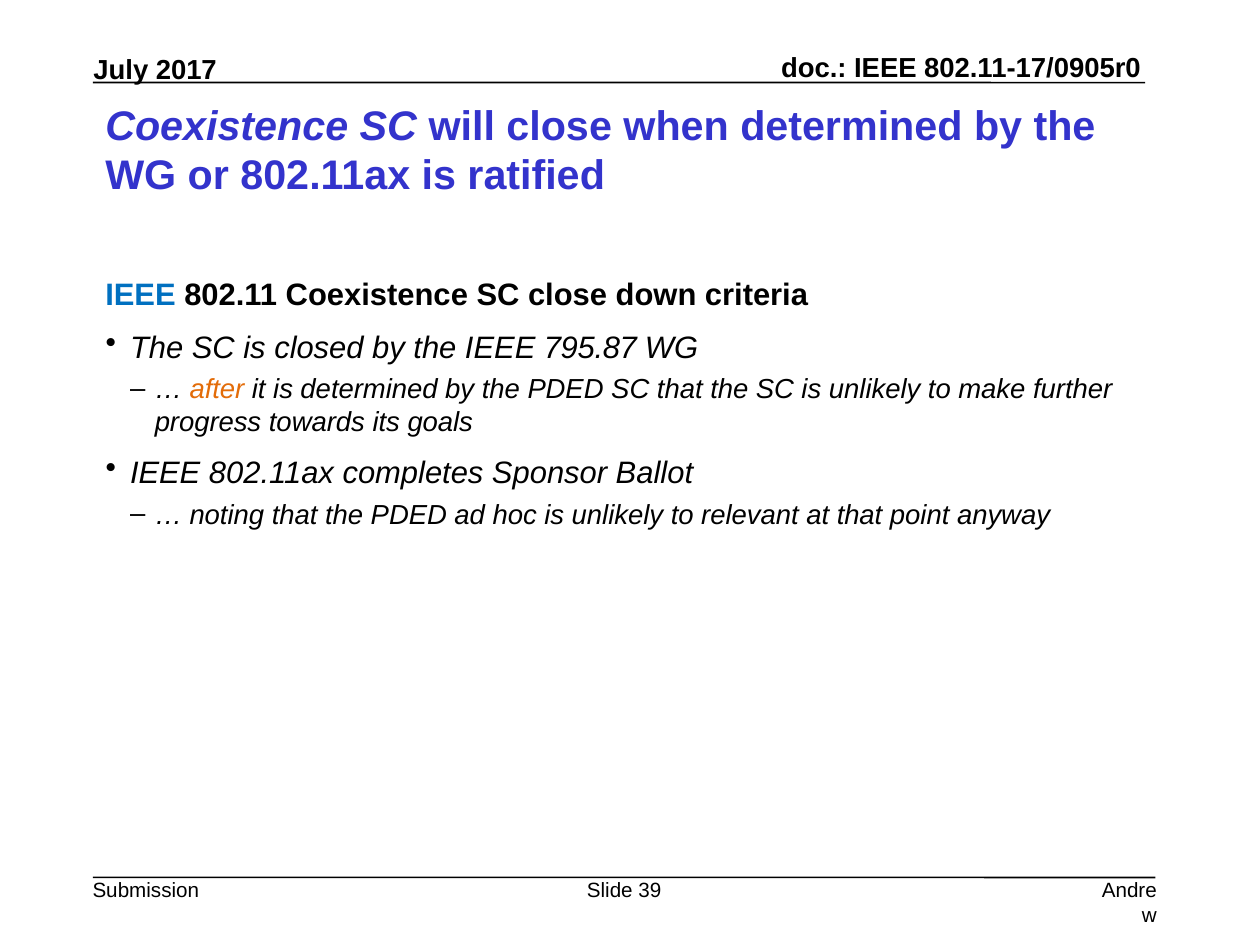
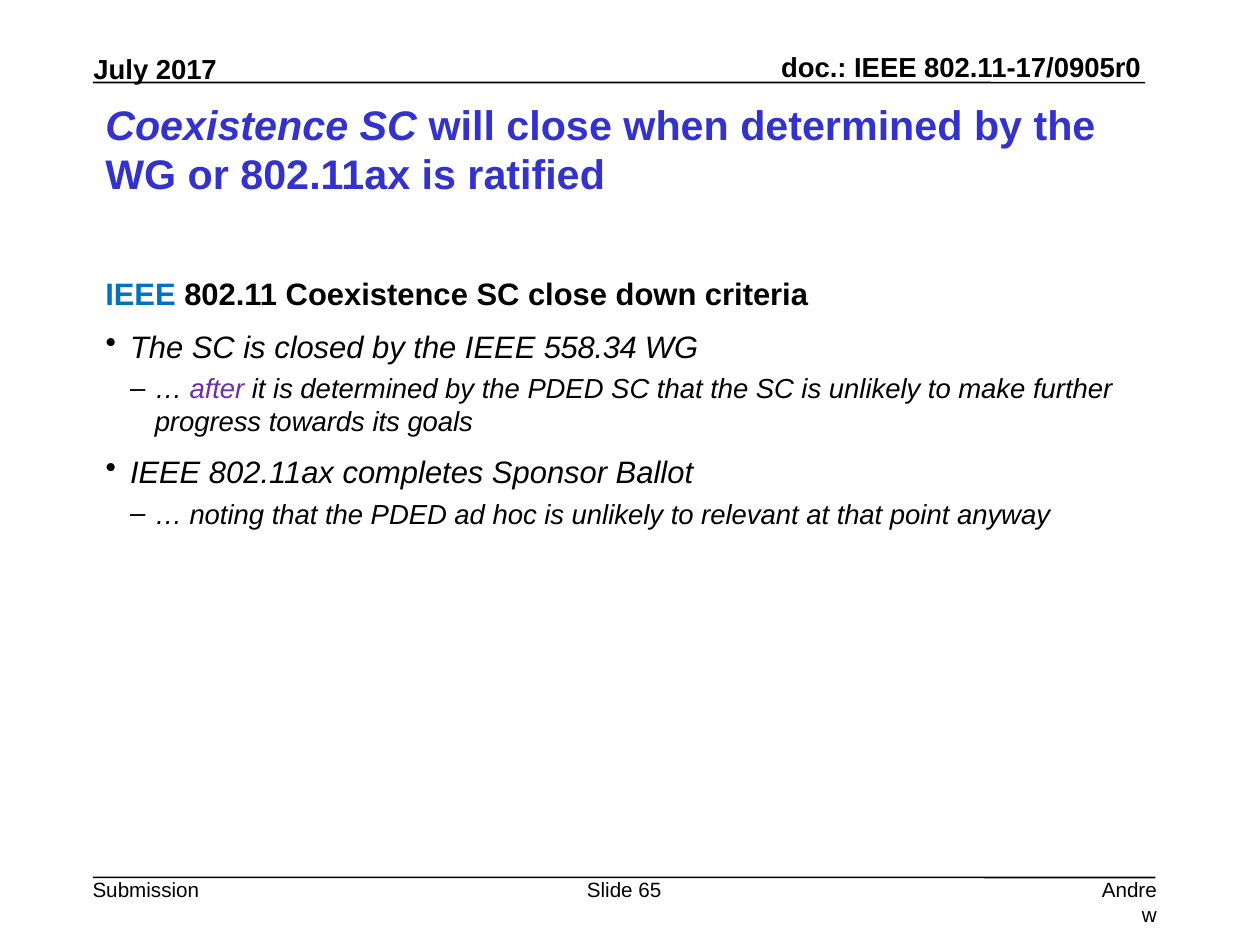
795.87: 795.87 -> 558.34 (590, 348)
after colour: orange -> purple (217, 390)
39: 39 -> 65 (650, 891)
